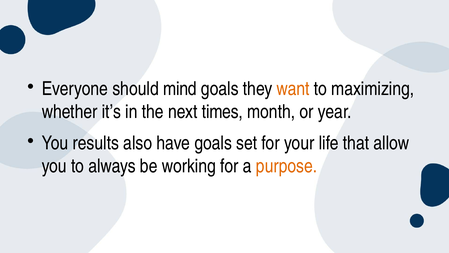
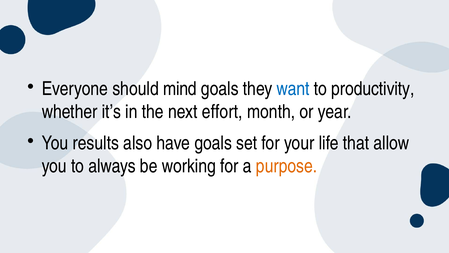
want colour: orange -> blue (293, 89)
maximizing: maximizing -> productivity (373, 89)
times: times -> effort (222, 112)
